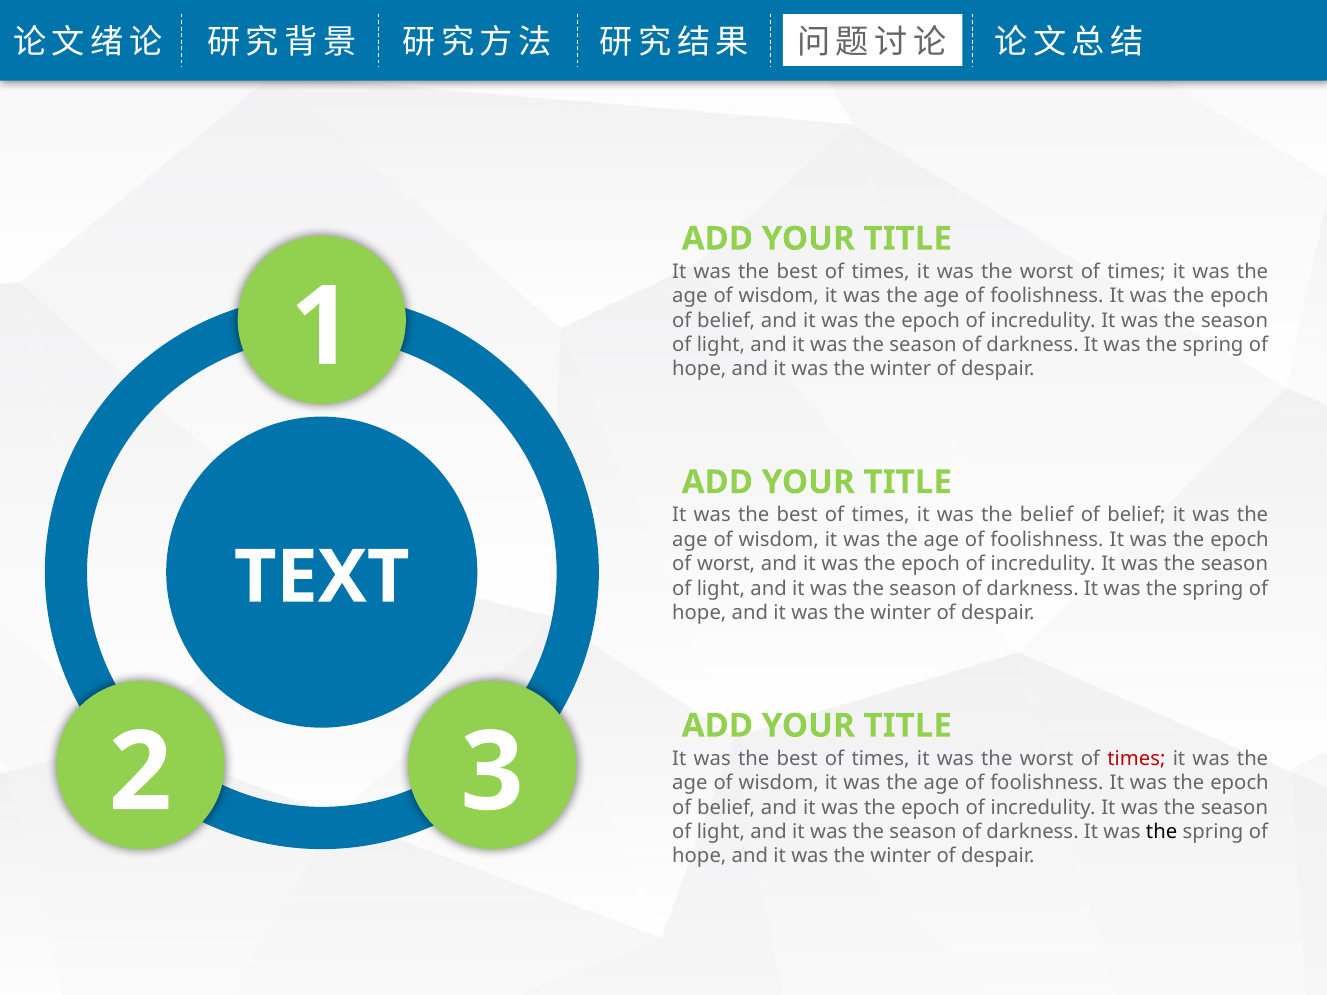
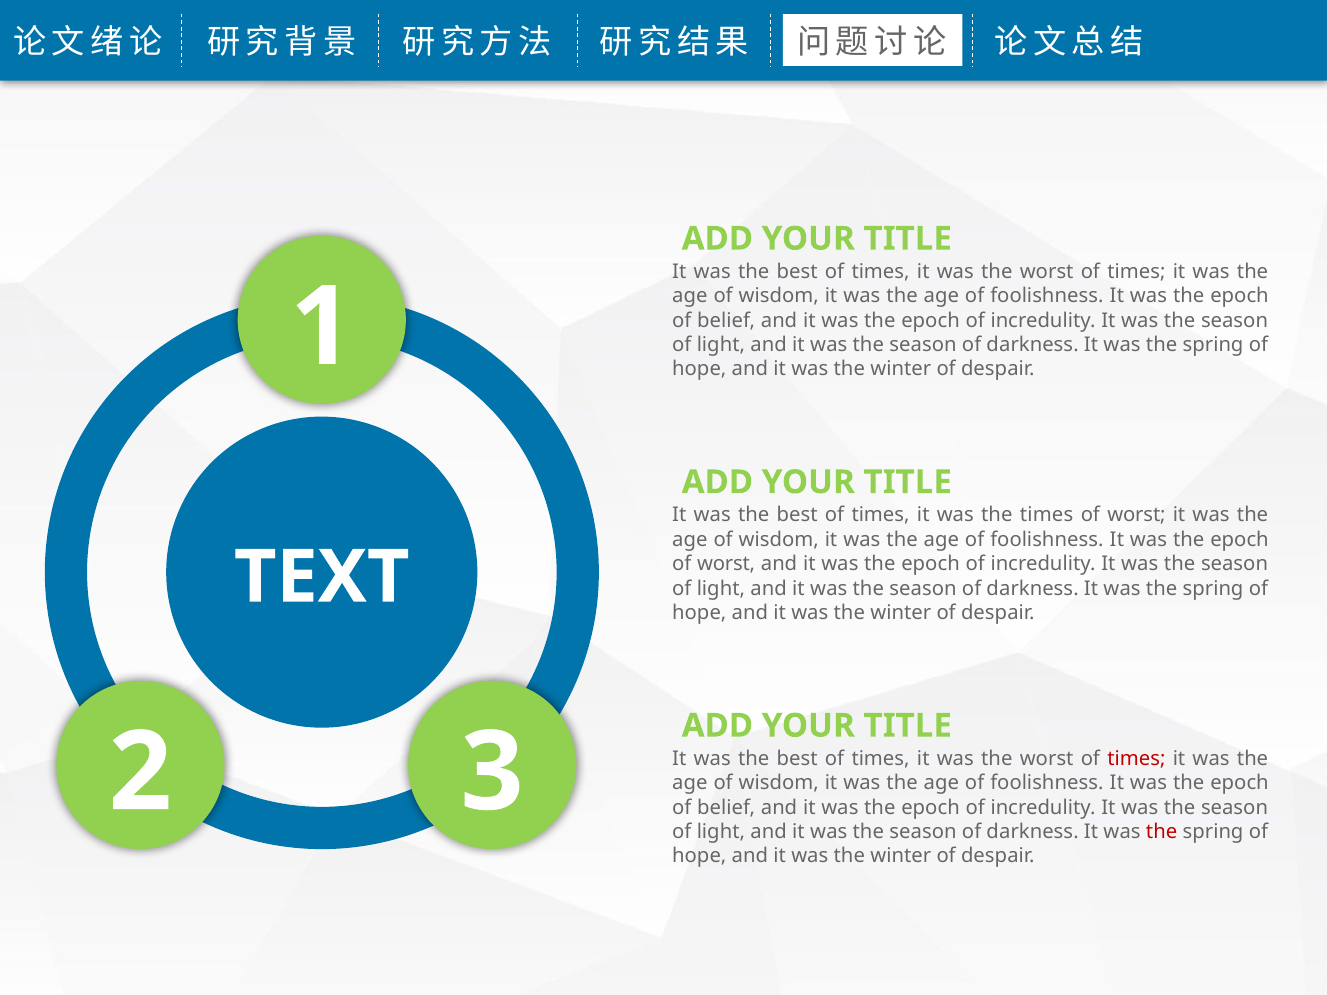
the belief: belief -> times (1047, 515)
belief: belief -> worst (1136, 515)
the colour: black -> red (1162, 832)
